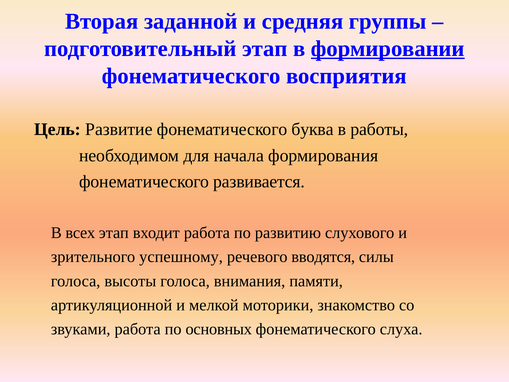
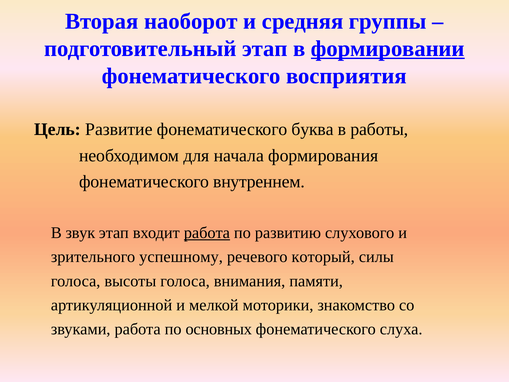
заданной: заданной -> наоборот (191, 22)
развивается: развивается -> внутреннем (259, 182)
всех: всех -> звук (80, 233)
работа underline: none -> present (207, 233)
вводятся: вводятся -> который (323, 257)
